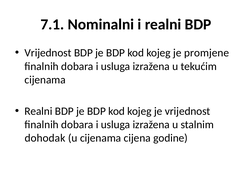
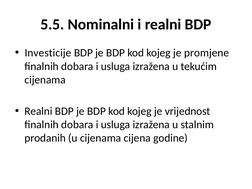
7.1: 7.1 -> 5.5 (52, 24)
Vrijednost: Vrijednost -> Investicije (48, 53)
dohodak: dohodak -> prodanih (45, 138)
